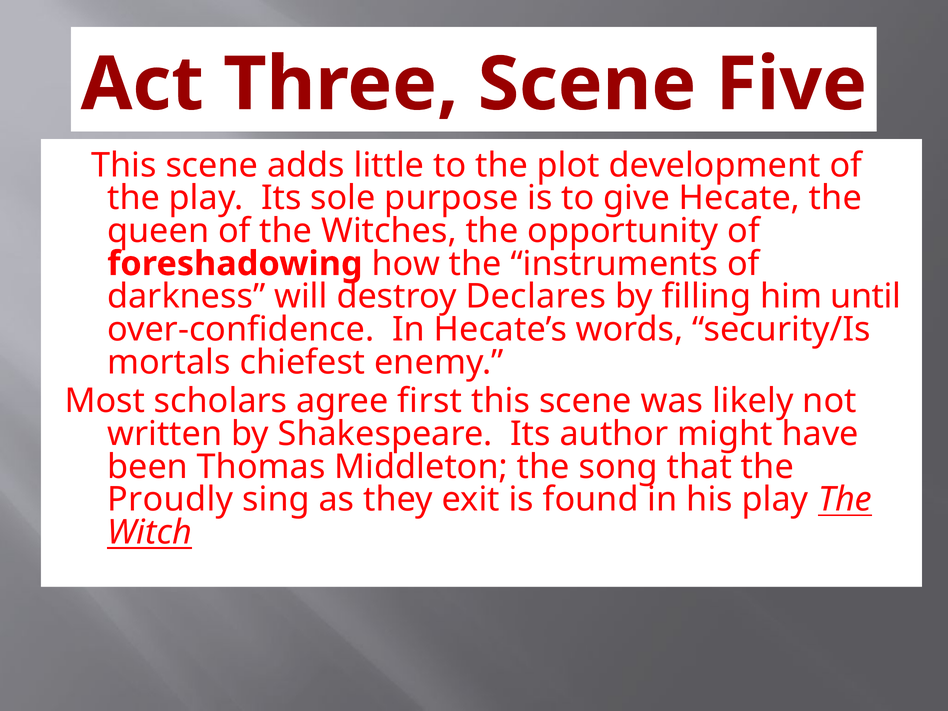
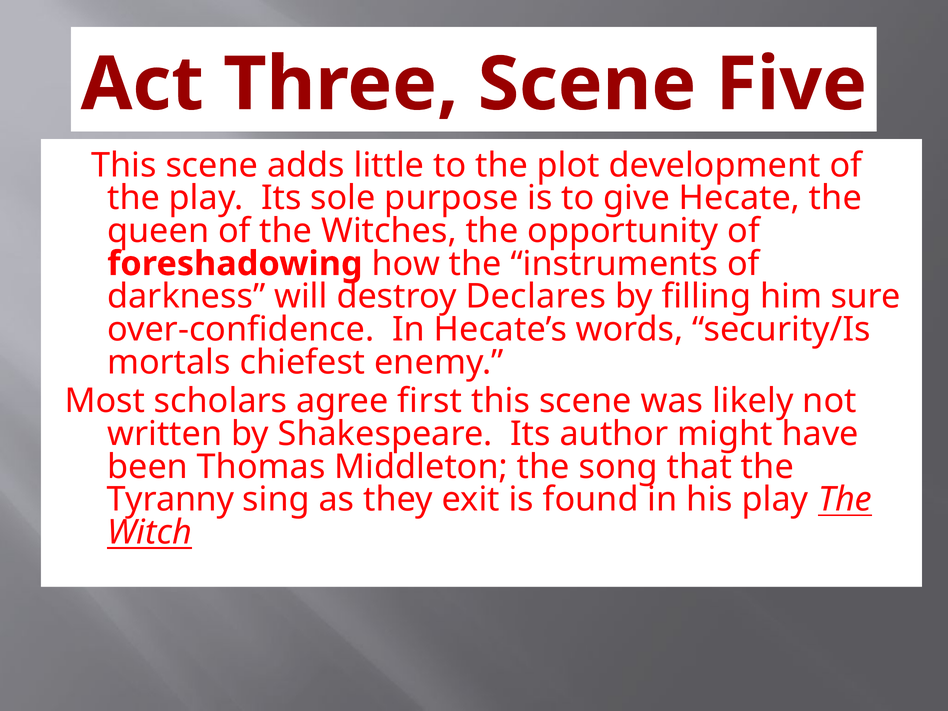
until: until -> sure (866, 297)
Proudly: Proudly -> Tyranny (170, 500)
